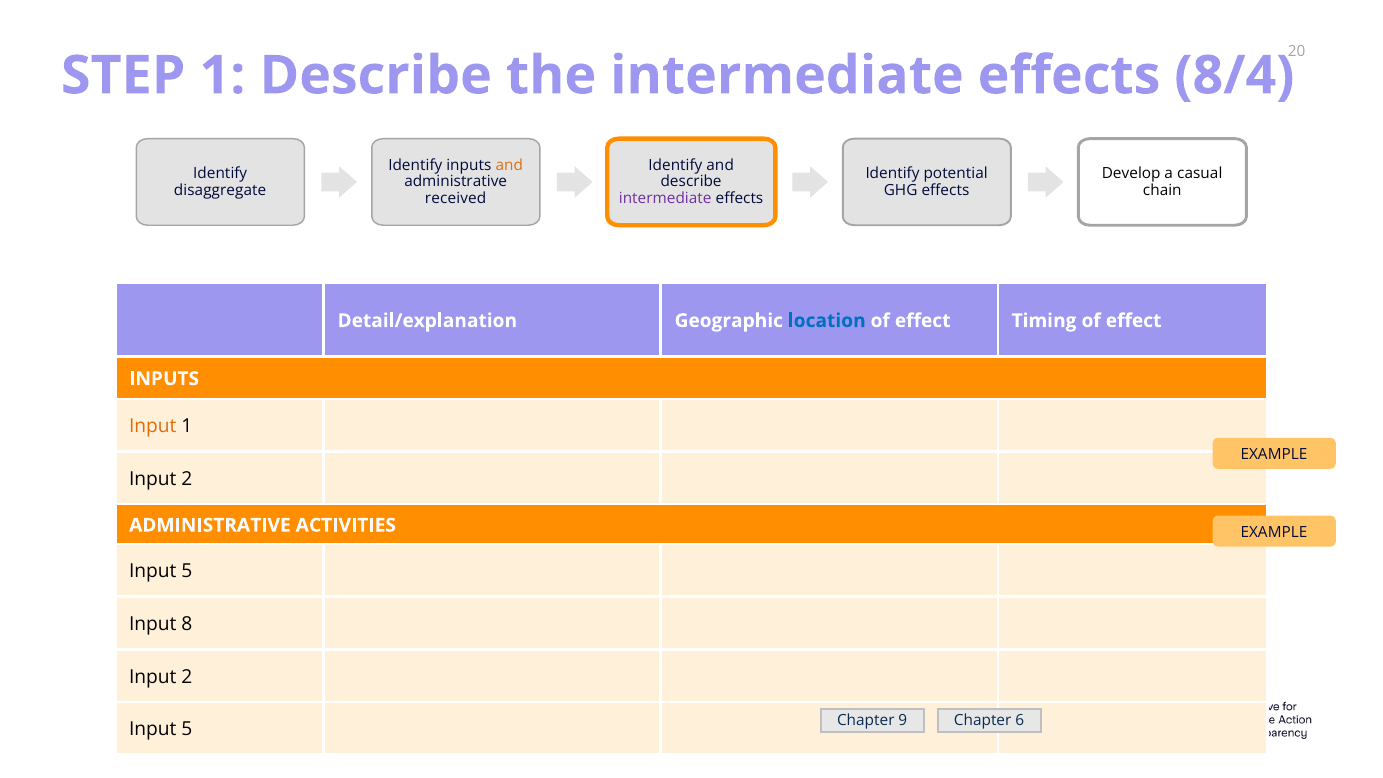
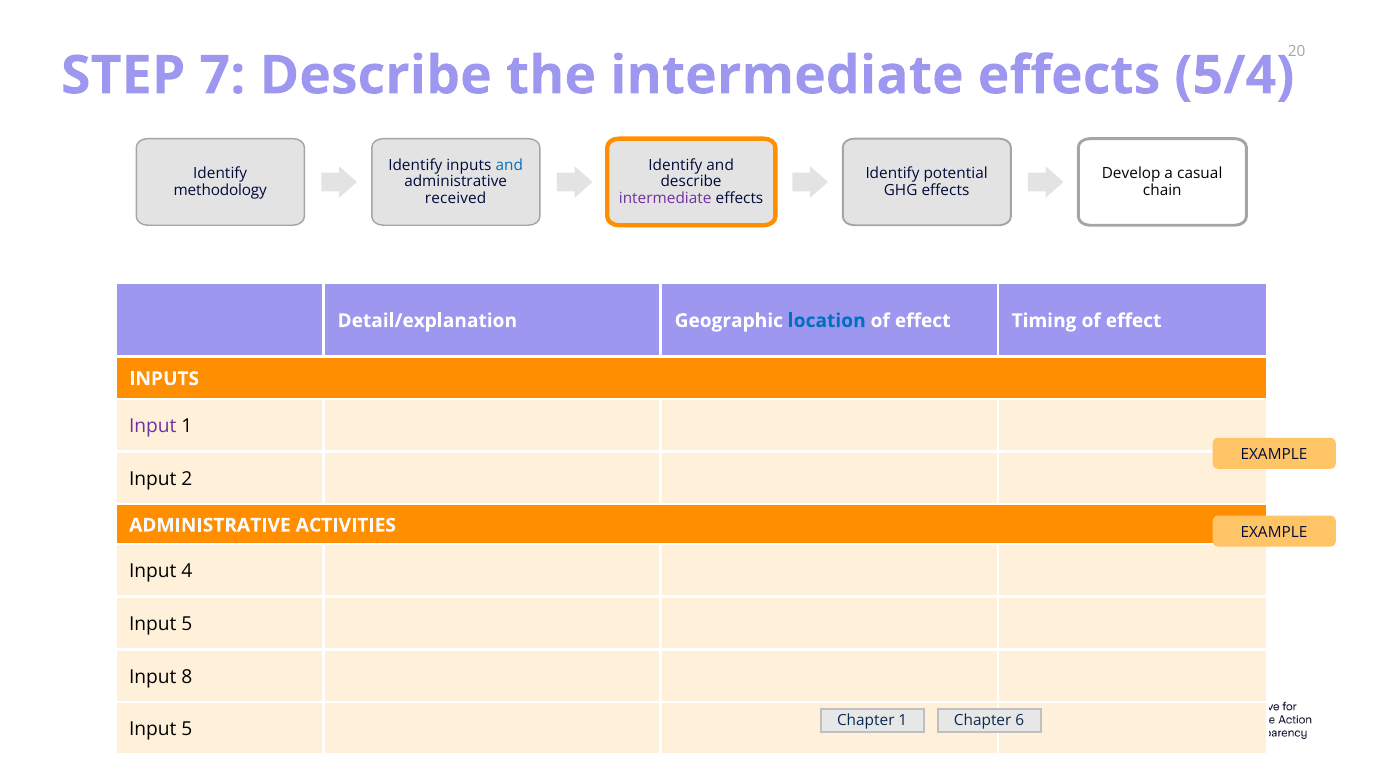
STEP 1: 1 -> 7 (222, 76)
8/4: 8/4 -> 5/4 (1234, 76)
and colour: orange -> blue (509, 165)
disaggregate: disaggregate -> methodology (220, 190)
Input colour: orange -> purple (153, 426)
5: 5 -> 4 (187, 572)
8: 8 -> 5 (187, 624)
2: 2 -> 8 (187, 677)
Chapter 9: 9 -> 1 (903, 721)
